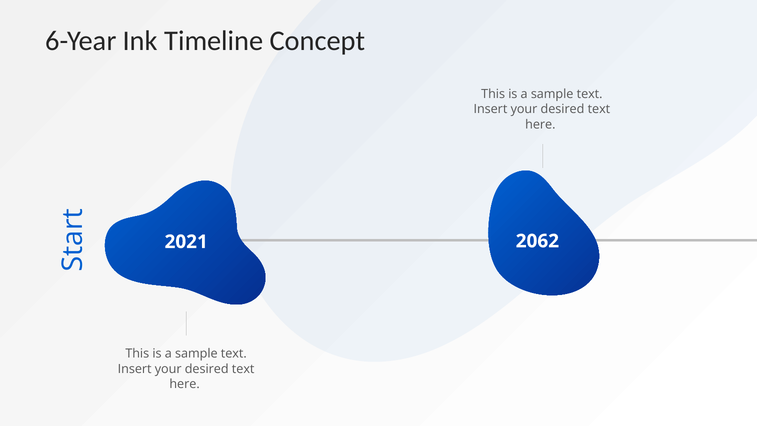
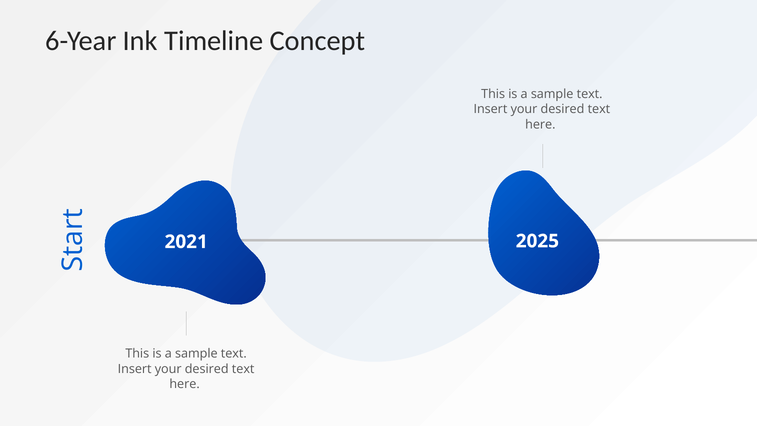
2062: 2062 -> 2025 (537, 241)
